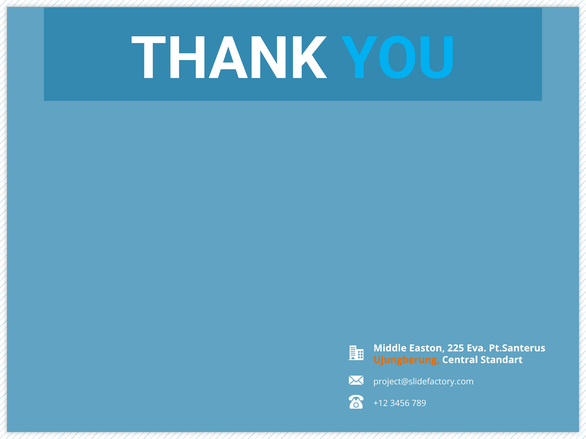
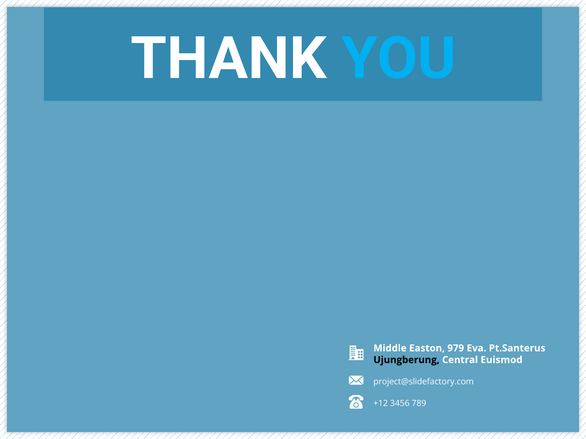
225: 225 -> 979 (456, 349)
Ujungberung colour: orange -> black (406, 360)
Standart: Standart -> Euismod (502, 360)
